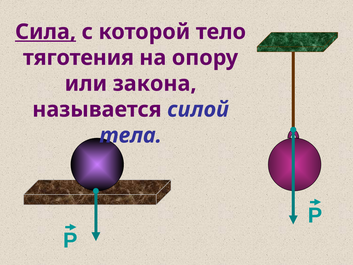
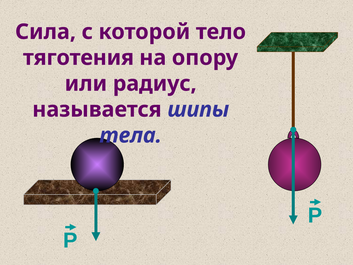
Сила underline: present -> none (46, 32)
закона: закона -> радиус (155, 84)
силой: силой -> шипы (198, 109)
